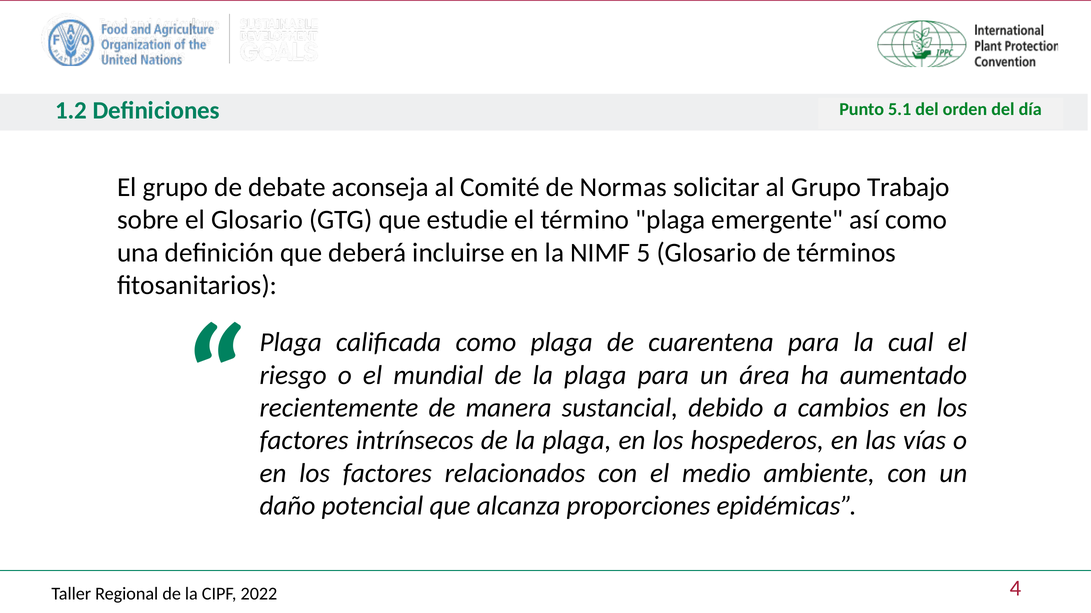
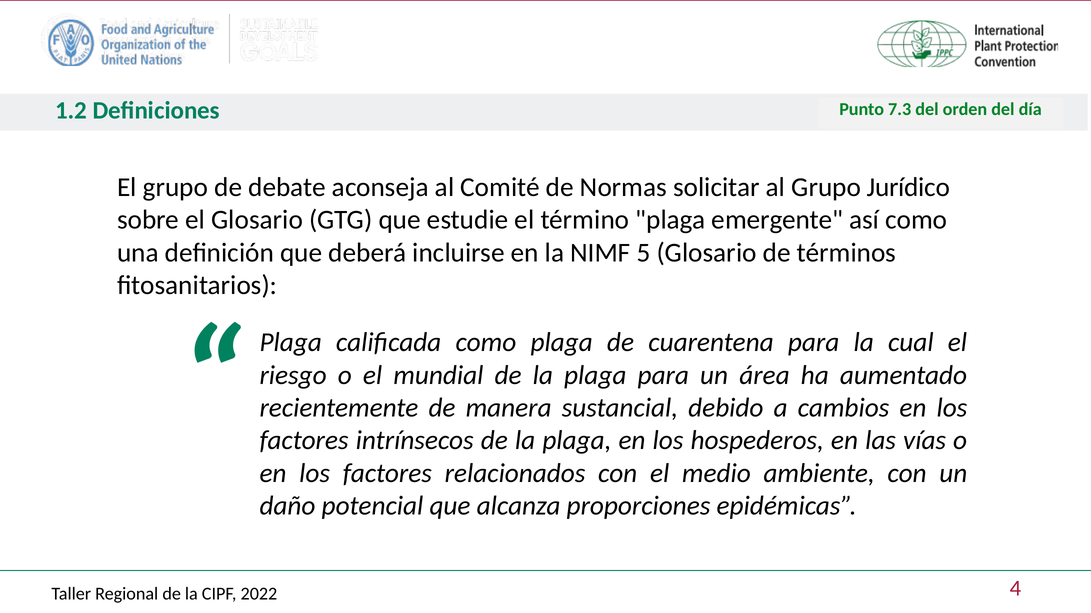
5.1: 5.1 -> 7.3 (900, 109)
Trabajo: Trabajo -> Jurídico (908, 187)
